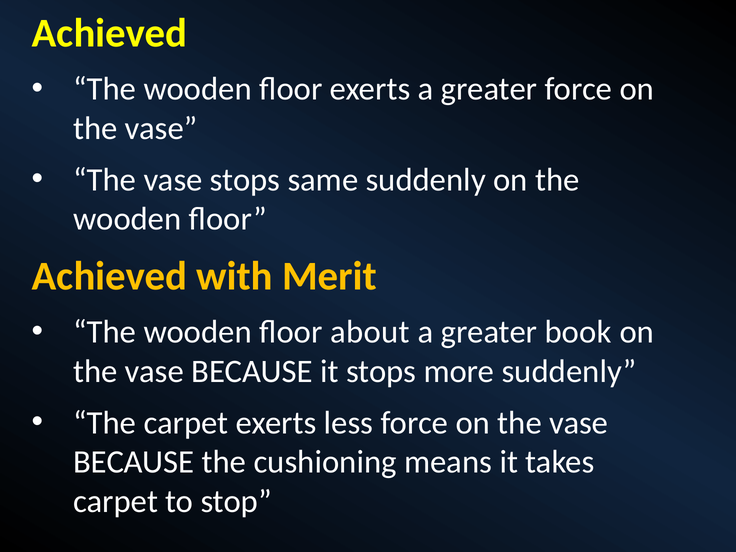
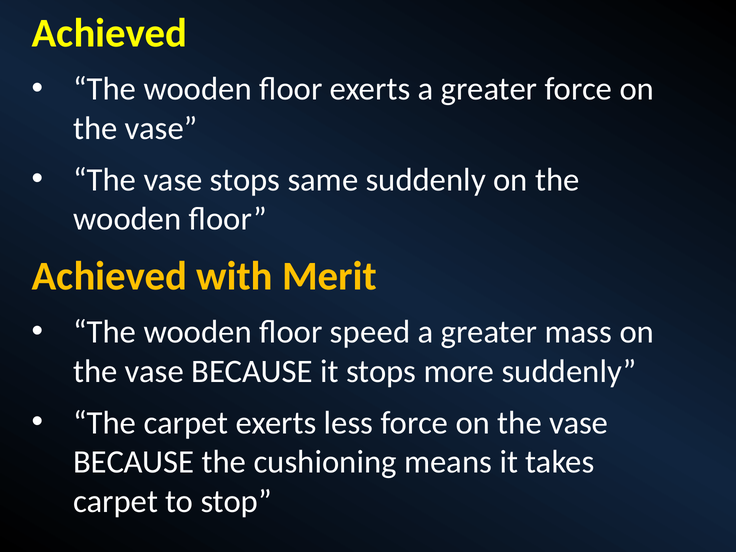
about: about -> speed (370, 332)
book: book -> mass (578, 332)
